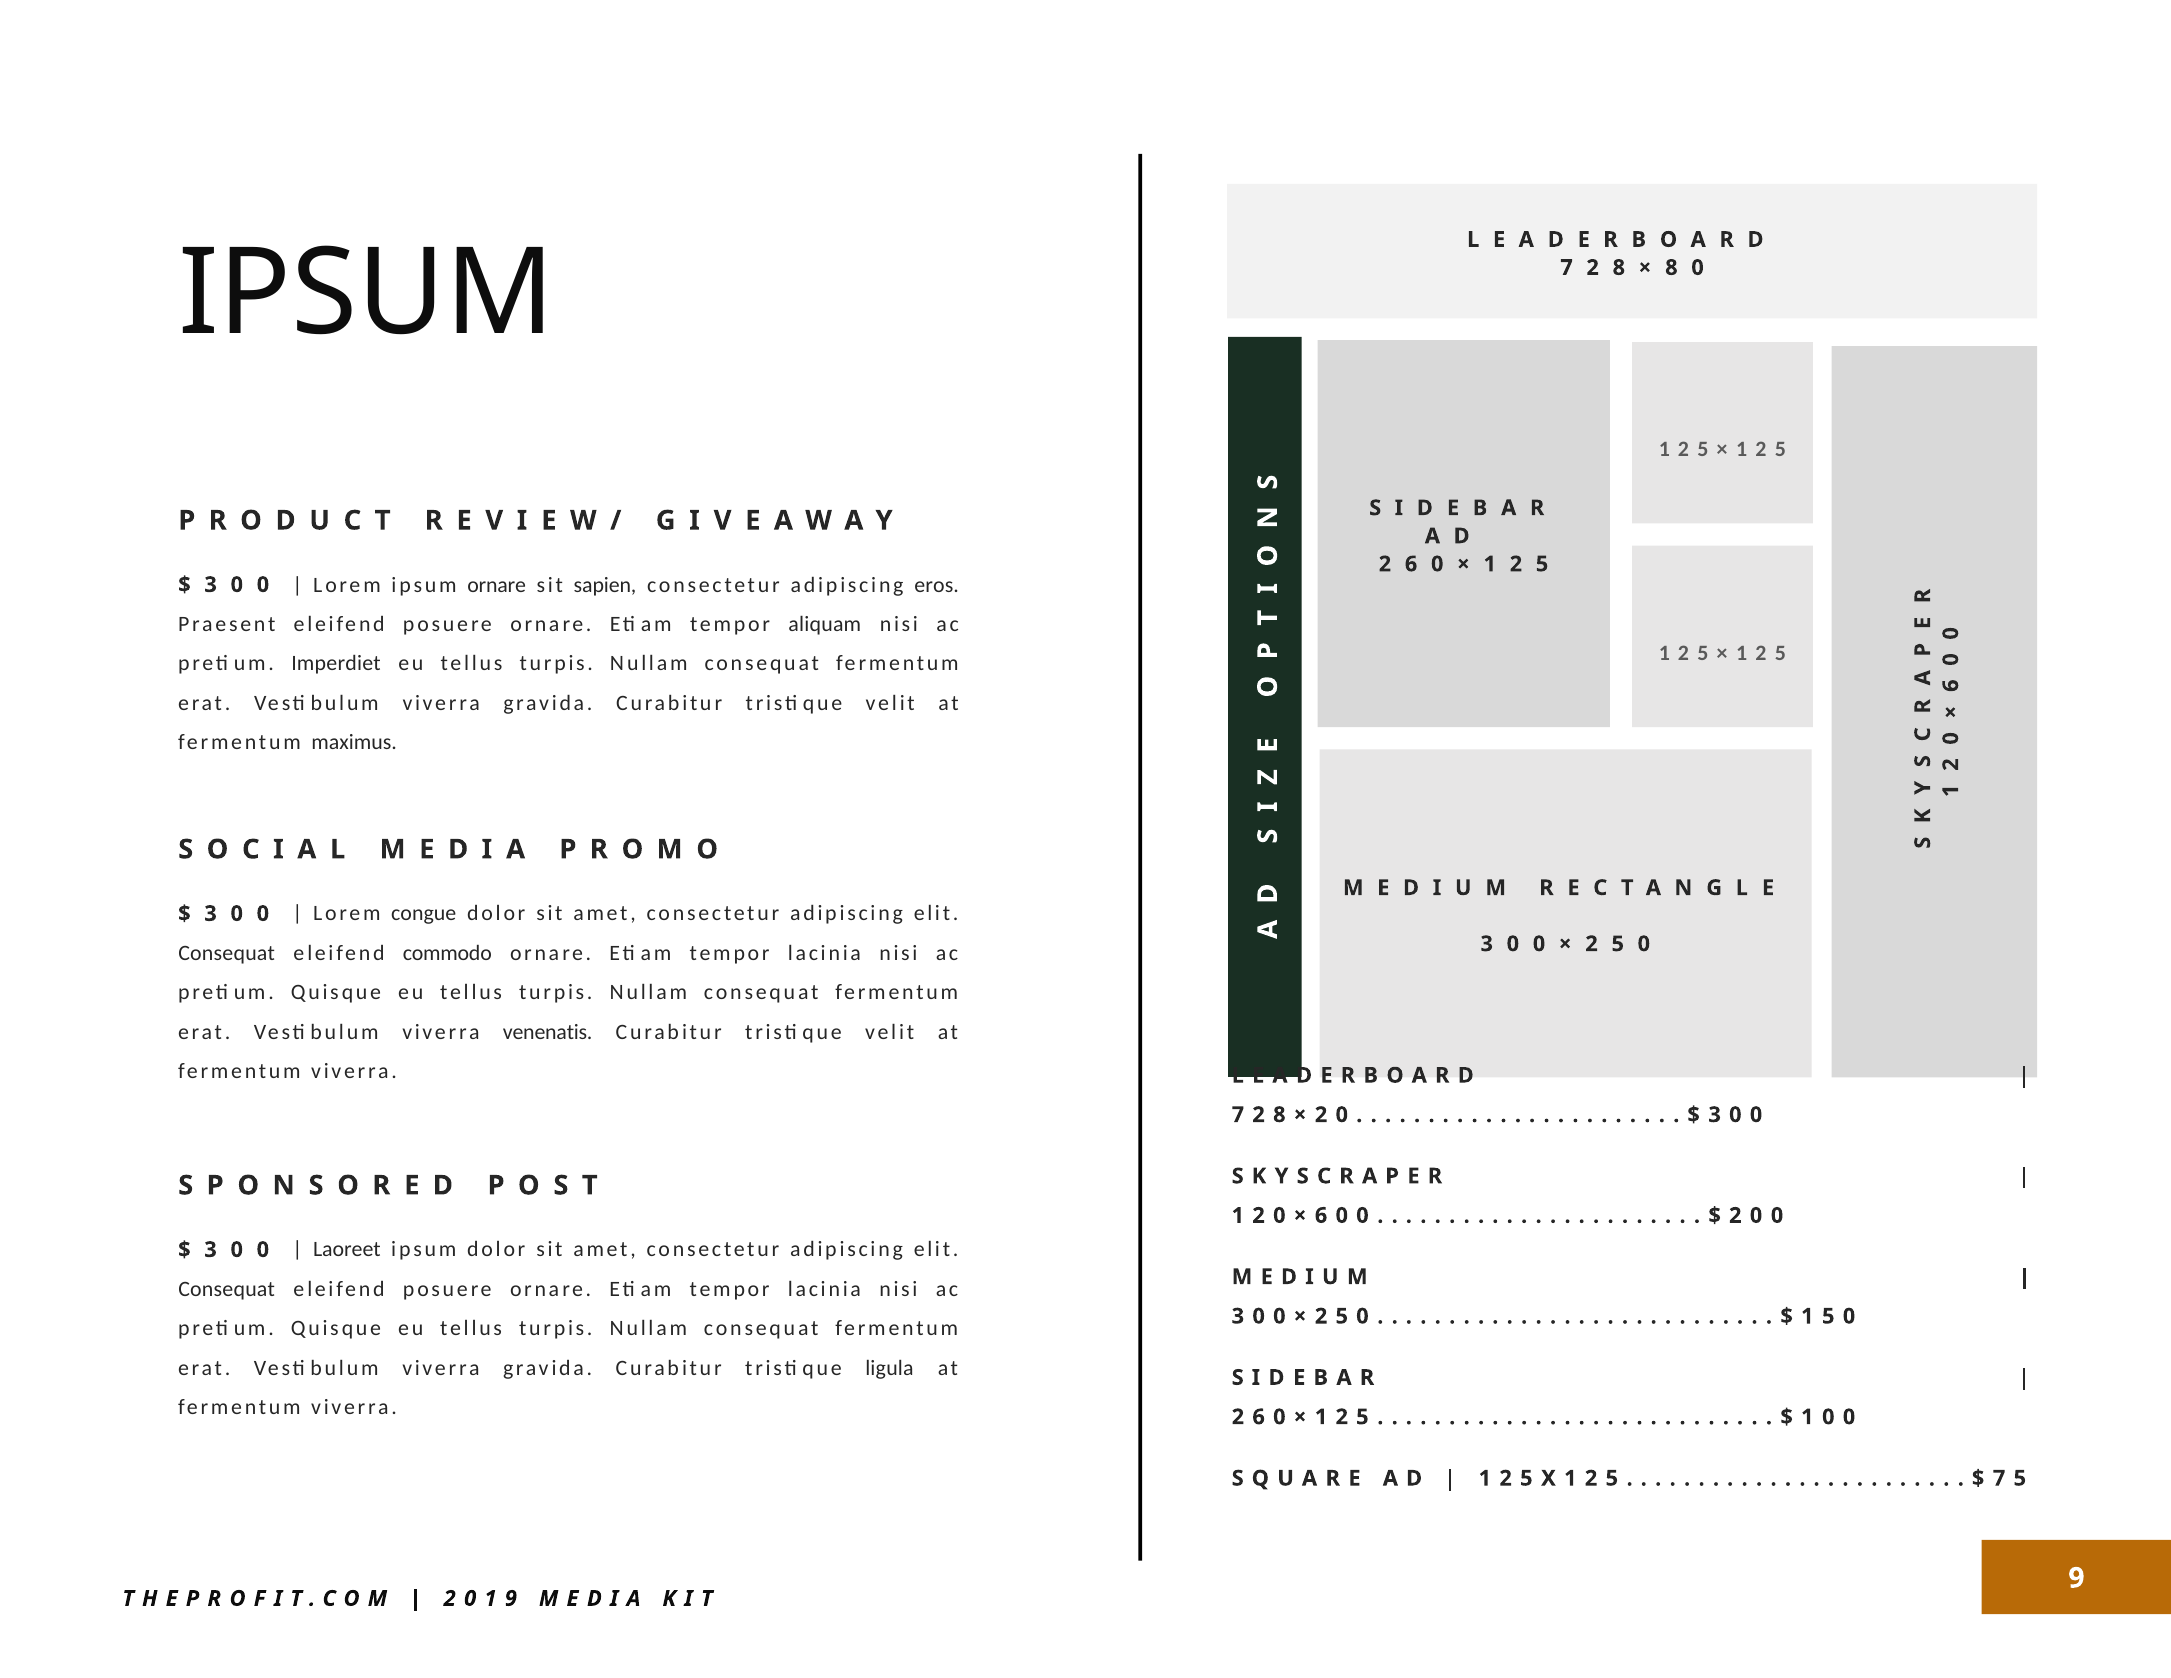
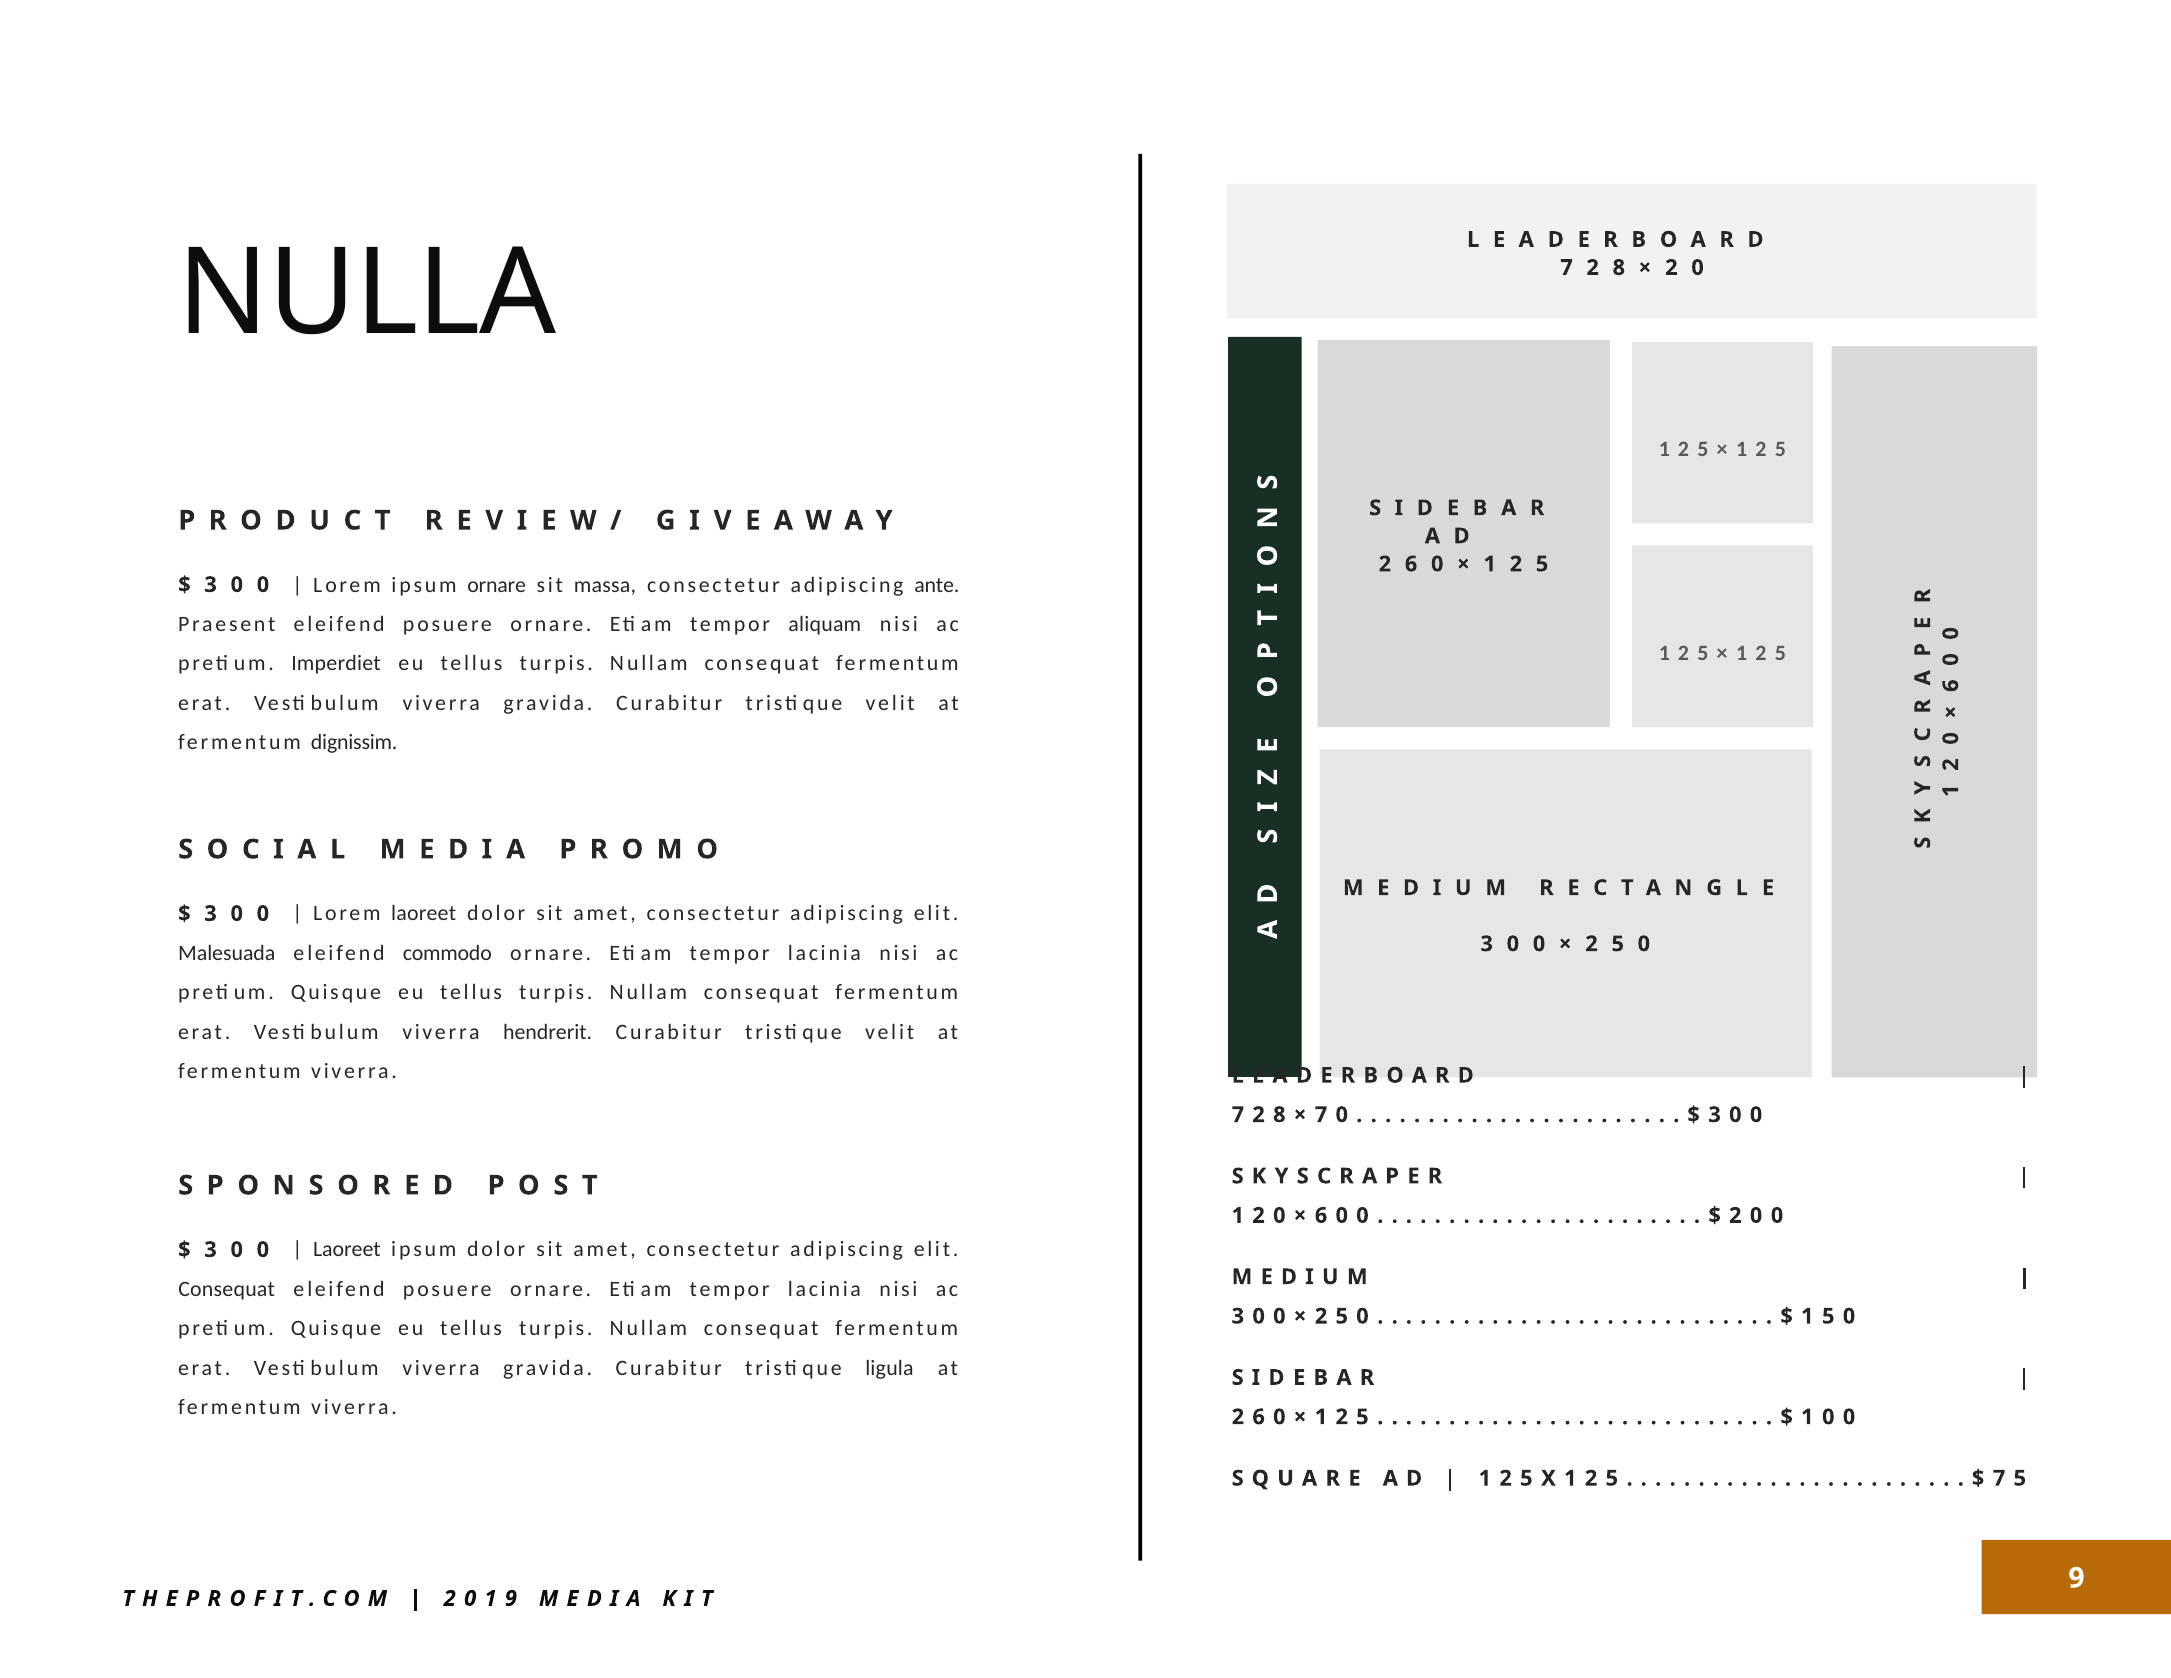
IPSUM: IPSUM -> NULLA (367, 294)
8: 8 -> 2 (1671, 268)
sapien: sapien -> massa (605, 585)
eros: eros -> ante (937, 585)
maximus: maximus -> dignissim (354, 742)
Lorem congue: congue -> laoreet (424, 913)
Consequat: Consequat -> Malesuada (227, 953)
venenatis: venenatis -> hendrerit (548, 1032)
2: 2 -> 7 (1321, 1115)
